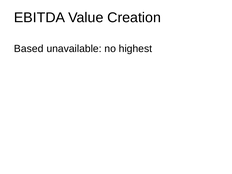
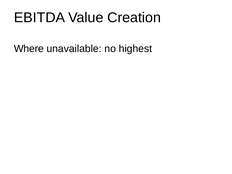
Based: Based -> Where (29, 49)
